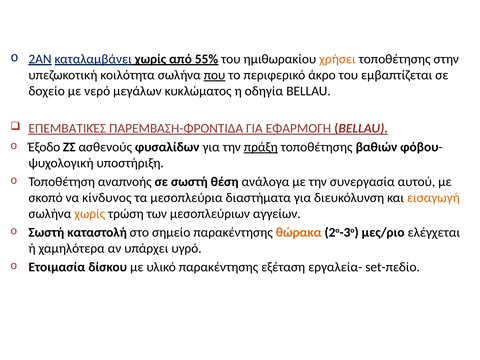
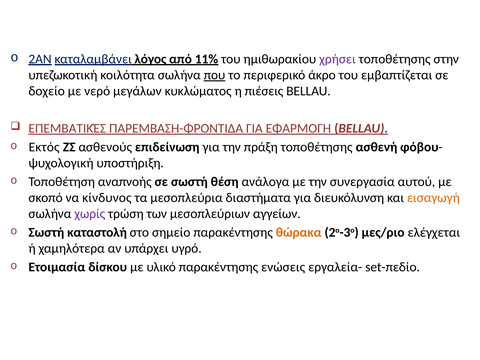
καταλαμβάνει χωρίς: χωρίς -> λόγος (150, 59)
55%: 55% -> 11% (207, 59)
χρήσει colour: orange -> purple (337, 59)
οδηγία: οδηγία -> πιέσεις (264, 91)
Έξοδο: Έξοδο -> Εκτός (44, 147)
φυσαλίδων: φυσαλίδων -> επιδείνωση (167, 147)
πράξη underline: present -> none (261, 147)
βαθιών: βαθιών -> ασθενή (376, 147)
χωρίς colour: orange -> purple (90, 214)
εξέταση: εξέταση -> ενώσεις (283, 267)
